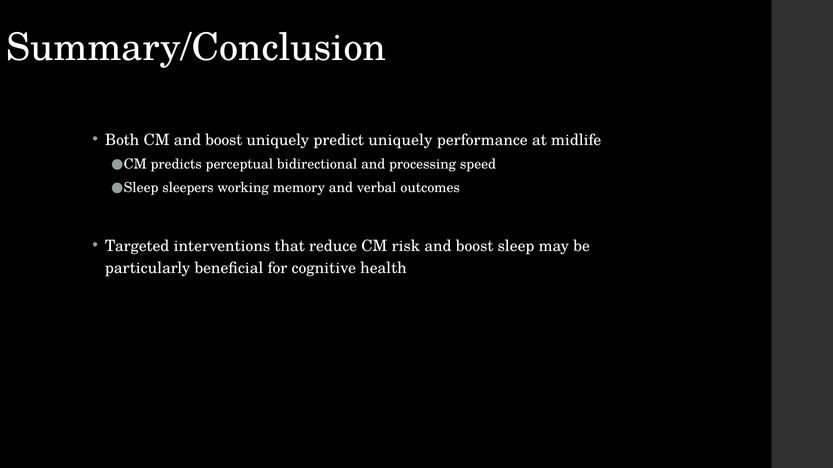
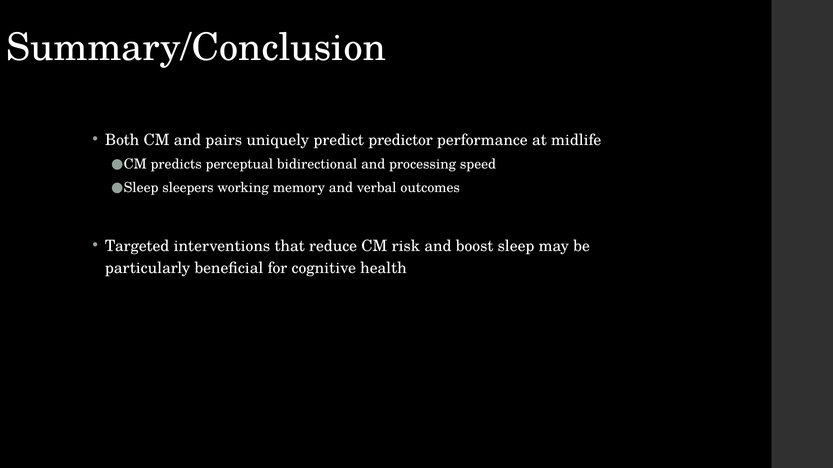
CM and boost: boost -> pairs (224, 140)
predict uniquely: uniquely -> predictor (401, 140)
